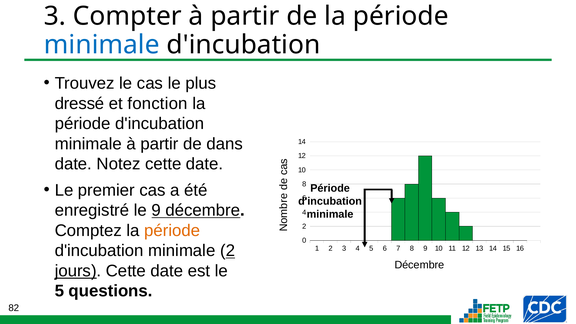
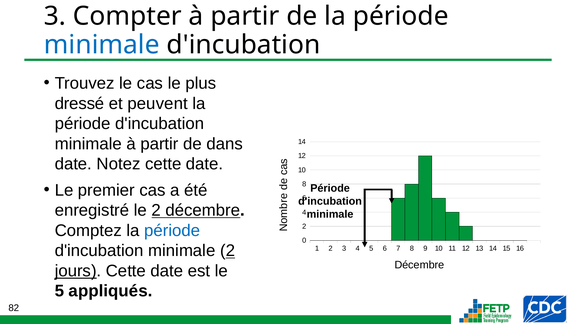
fonction: fonction -> peuvent (158, 103)
le 9: 9 -> 2 (156, 210)
période colour: orange -> blue (172, 230)
questions: questions -> appliqués (111, 291)
